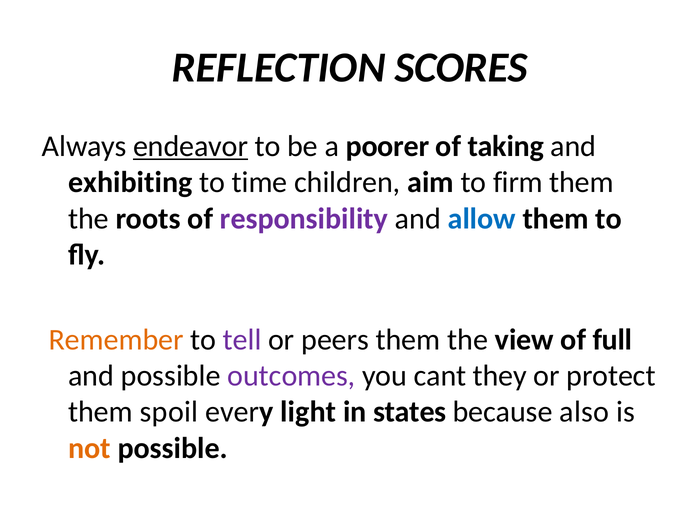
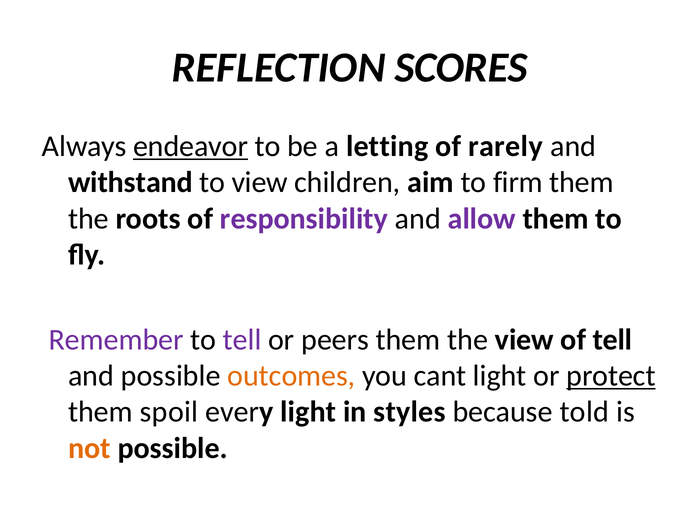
poorer: poorer -> letting (387, 146)
taking: taking -> rarely (506, 146)
exhibiting: exhibiting -> withstand (131, 182)
to time: time -> view (260, 182)
allow colour: blue -> purple (482, 218)
Remember colour: orange -> purple (116, 339)
of full: full -> tell (612, 339)
outcomes colour: purple -> orange (291, 375)
cant they: they -> light (500, 375)
protect underline: none -> present (611, 375)
states: states -> styles (409, 411)
also: also -> told (584, 411)
